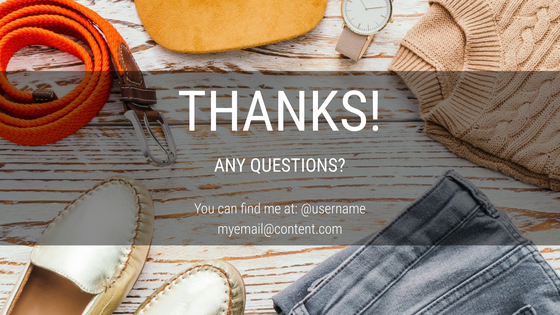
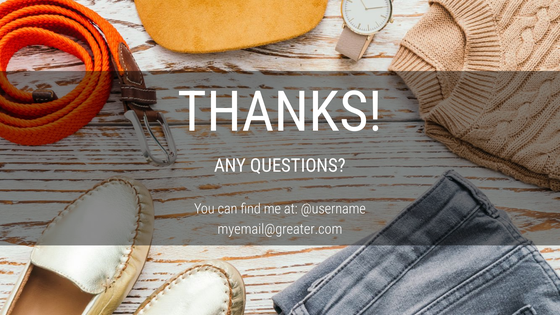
myemail@content.com: myemail@content.com -> myemail@greater.com (280, 229)
